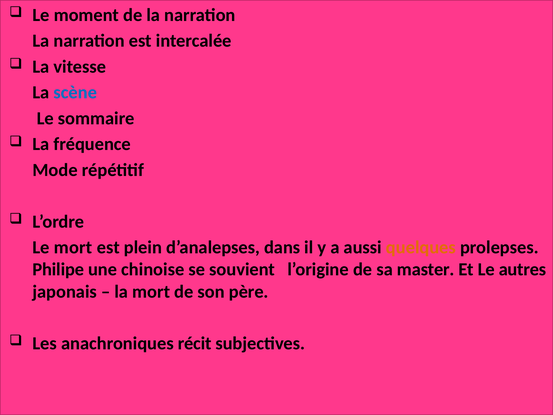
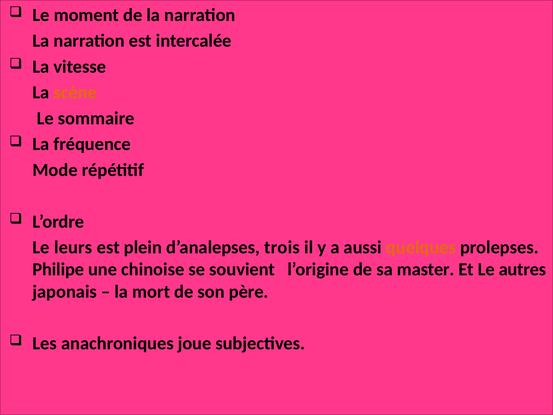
scène colour: blue -> orange (75, 92)
Le mort: mort -> leurs (73, 247)
dans: dans -> trois (282, 247)
récit: récit -> joue (195, 343)
